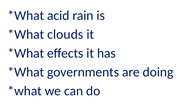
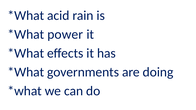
clouds: clouds -> power (65, 34)
